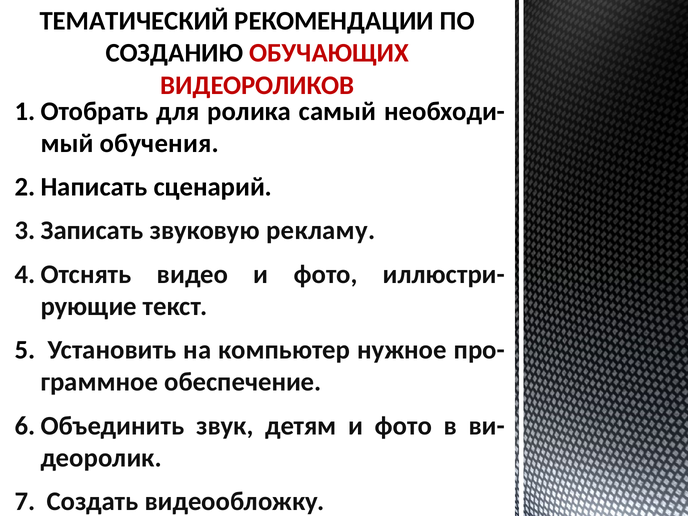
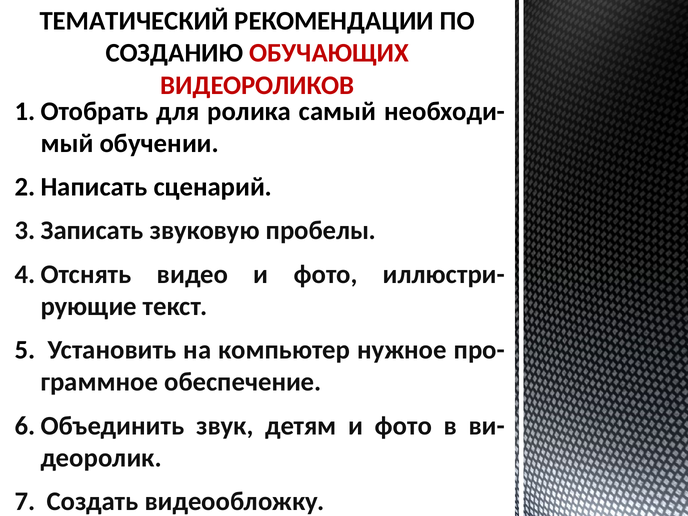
обучения: обучения -> обучении (159, 143)
рекламу: рекламу -> пробелы (321, 231)
